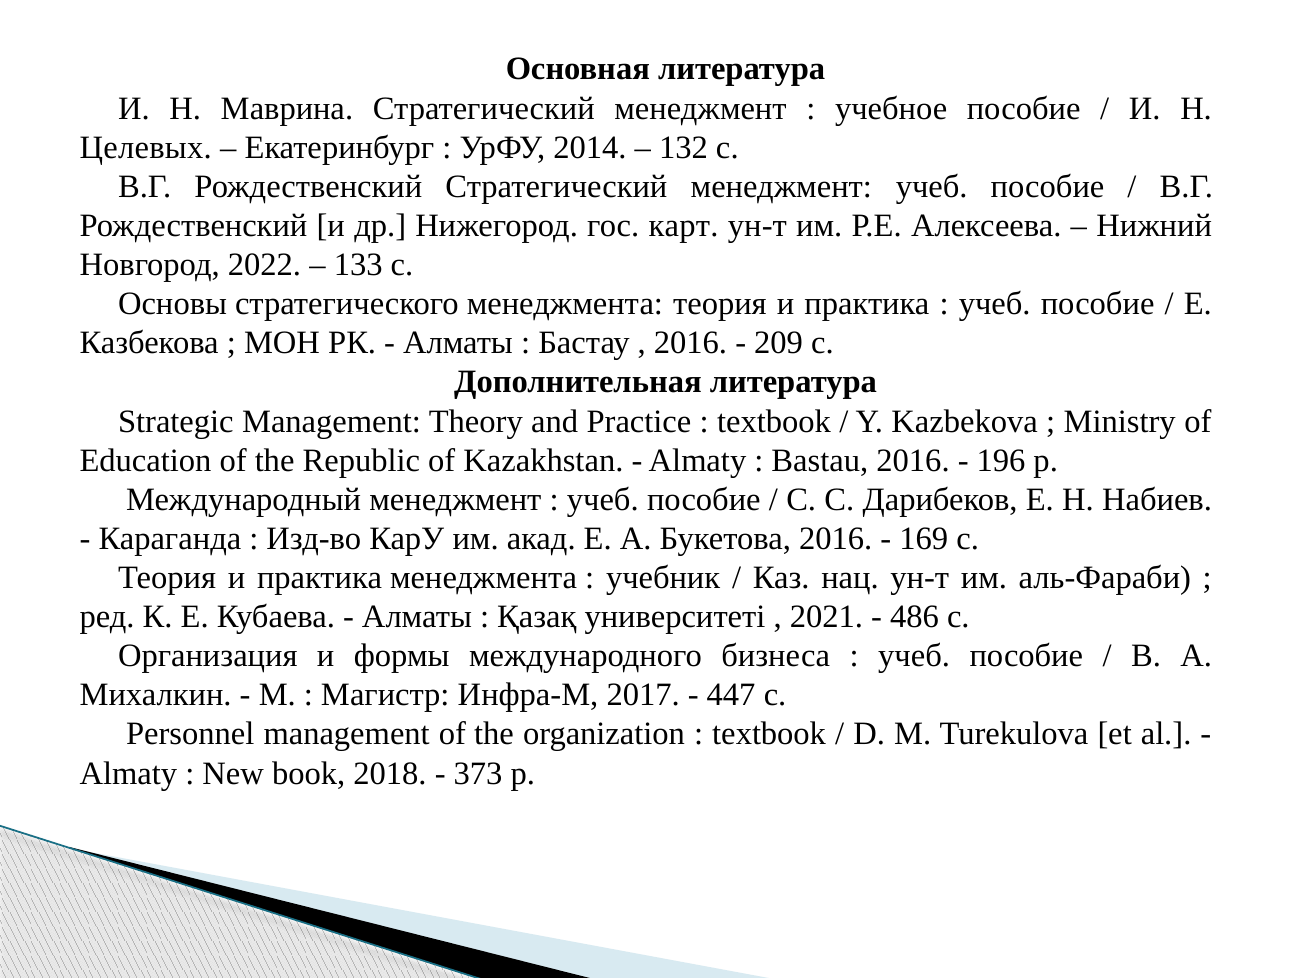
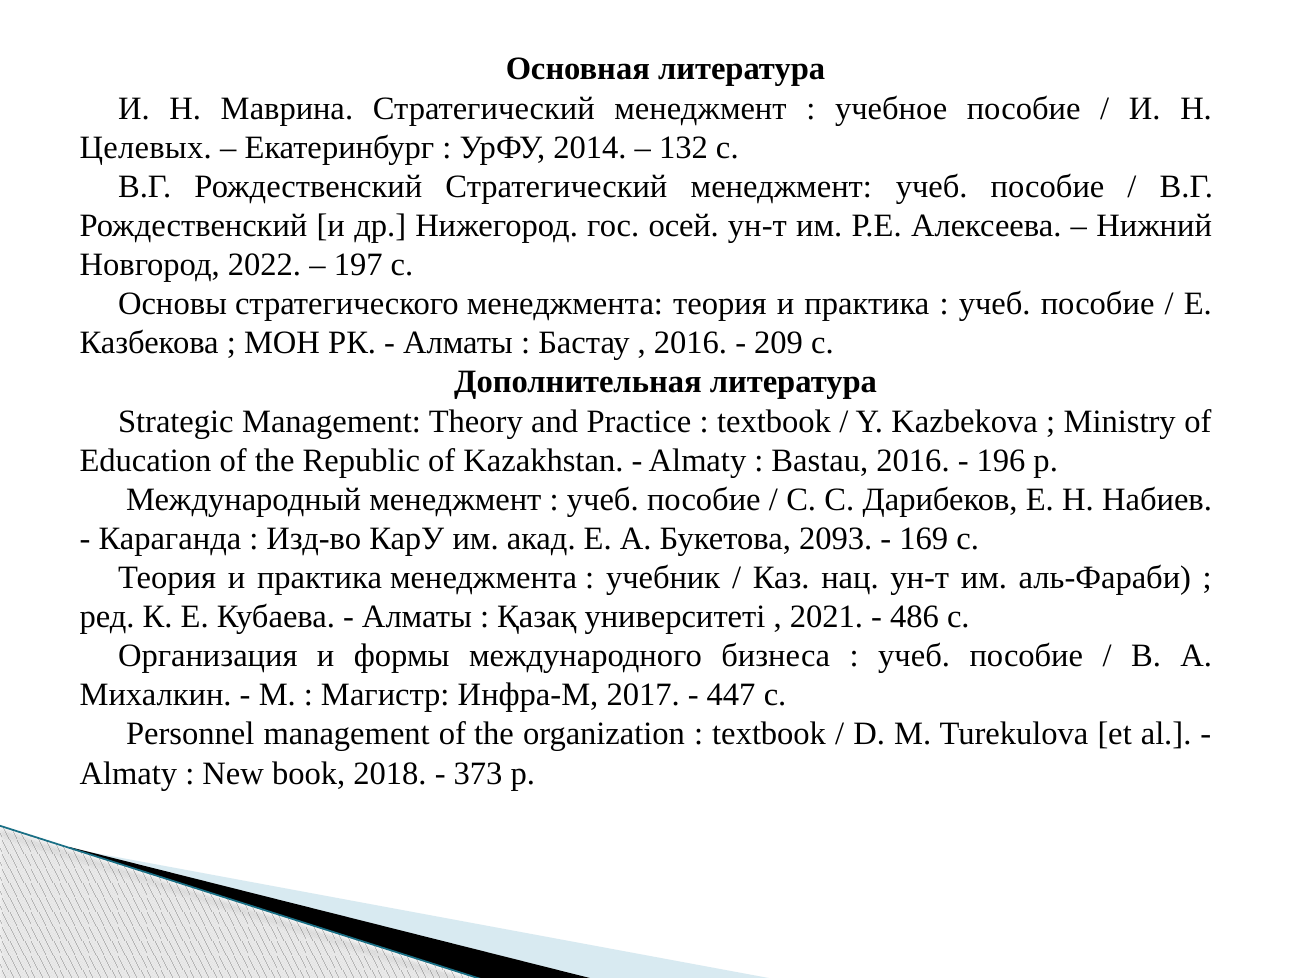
карт: карт -> осей (684, 225)
133: 133 -> 197 (358, 265)
Букетова 2016: 2016 -> 2093 (836, 538)
